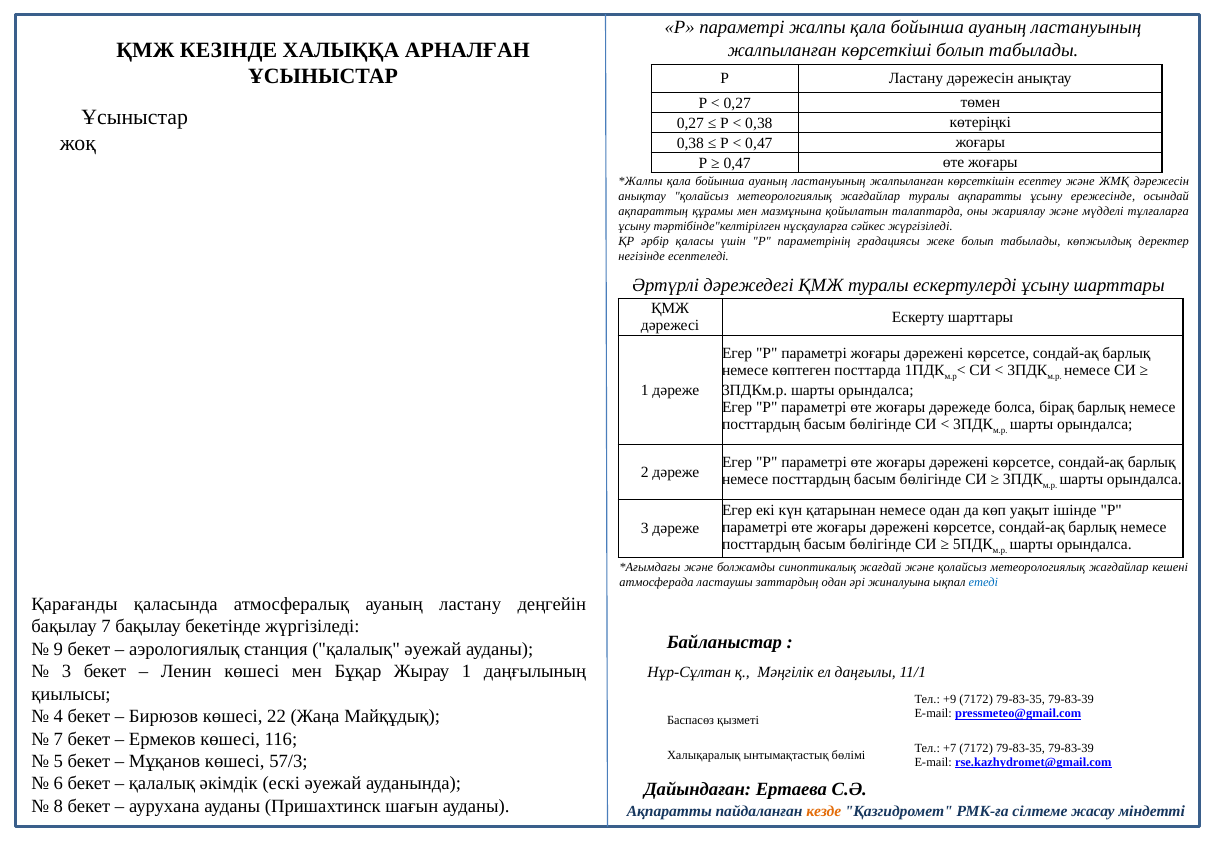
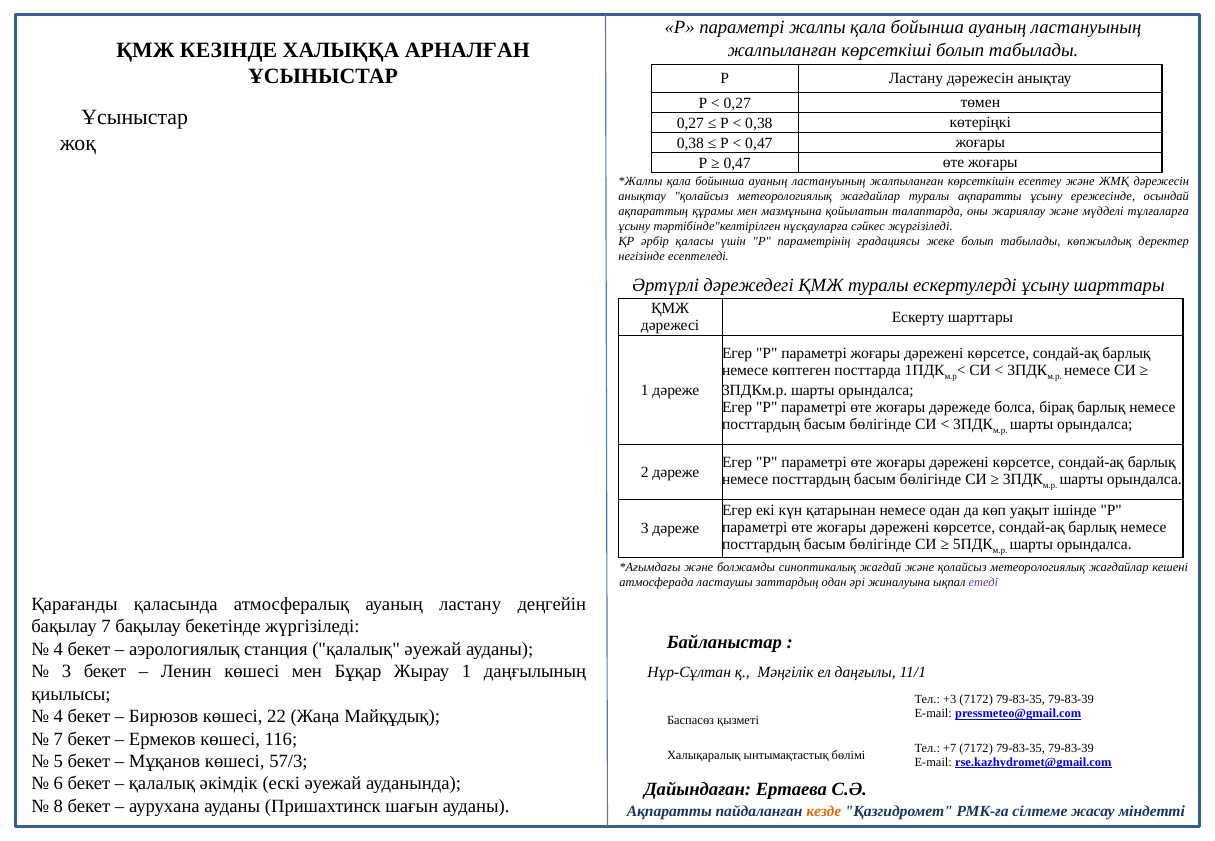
етеді colour: blue -> purple (983, 583)
9: 9 -> 4 (58, 649)
+9: +9 -> +3 (950, 700)
